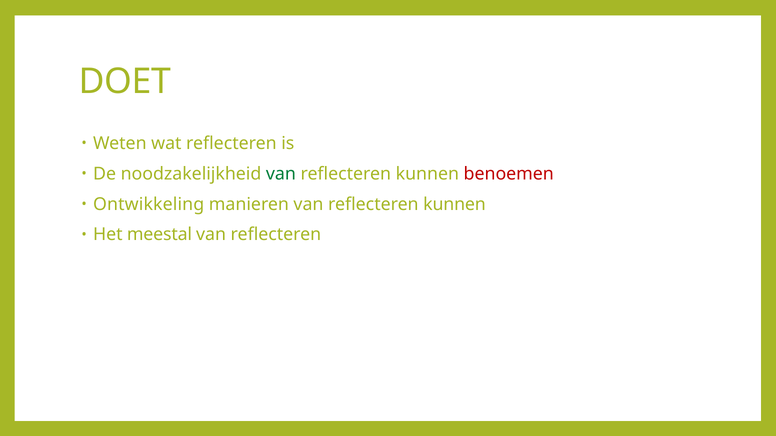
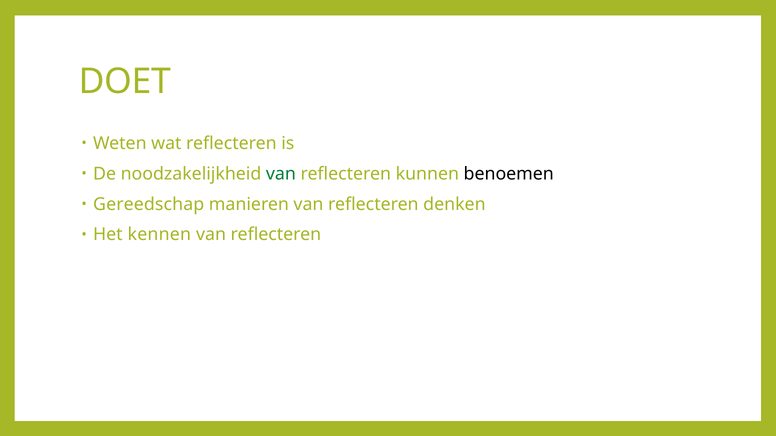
benoemen colour: red -> black (509, 174)
Ontwikkeling: Ontwikkeling -> Gereedschap (149, 204)
manieren van reflecteren kunnen: kunnen -> denken (454, 204)
meestal: meestal -> kennen (159, 235)
